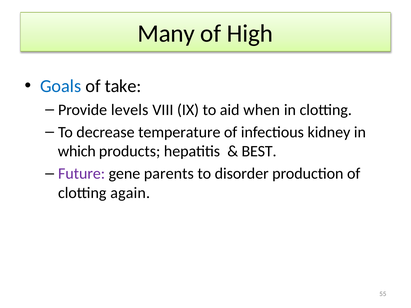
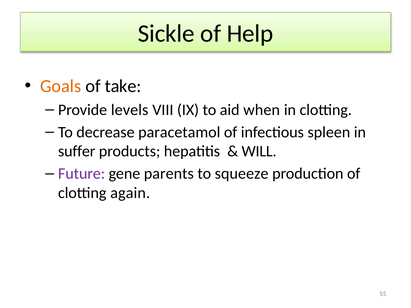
Many: Many -> Sickle (166, 34)
High: High -> Help (250, 34)
Goals colour: blue -> orange (61, 86)
temperature: temperature -> paracetamol (179, 132)
kidney: kidney -> spleen (329, 132)
which: which -> suffer (77, 151)
BEST: BEST -> WILL (259, 151)
disorder: disorder -> squeeze (242, 174)
